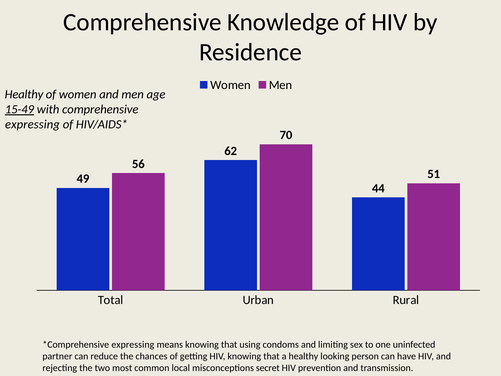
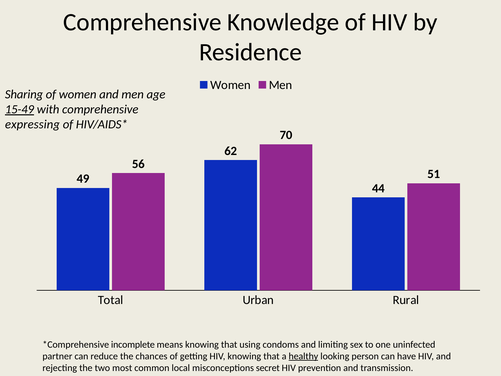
Healthy: Healthy -> Sharing (24, 94)
expressing: expressing -> incomplete (133, 344)
healthy underline: none -> present (303, 356)
